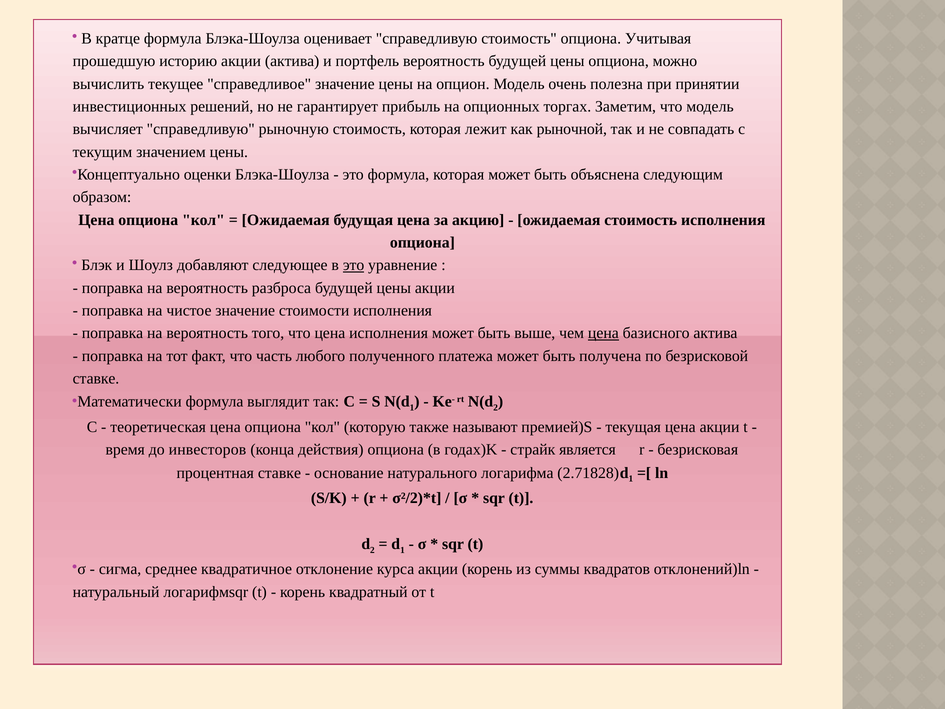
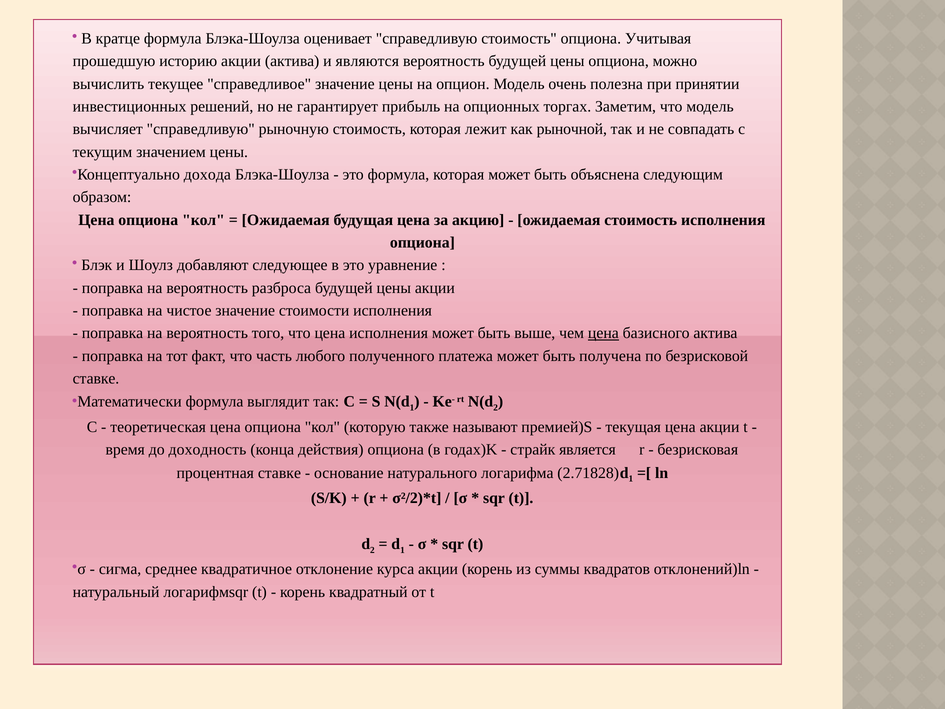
портфель: портфель -> являются (367, 61)
оценки: оценки -> дохода (207, 175)
это underline: present -> none (354, 265)
инвесторов: инвесторов -> доходность (207, 449)
